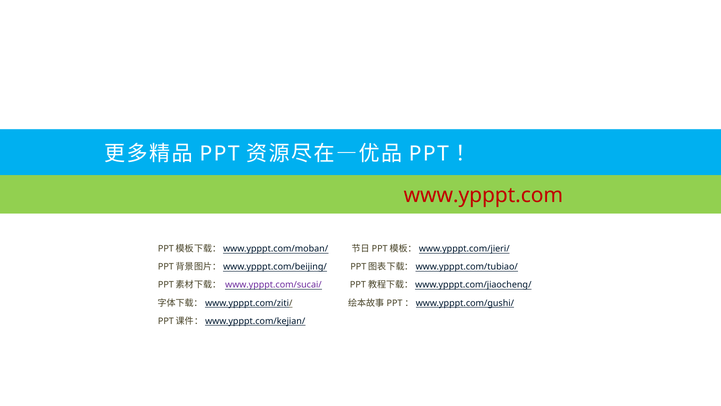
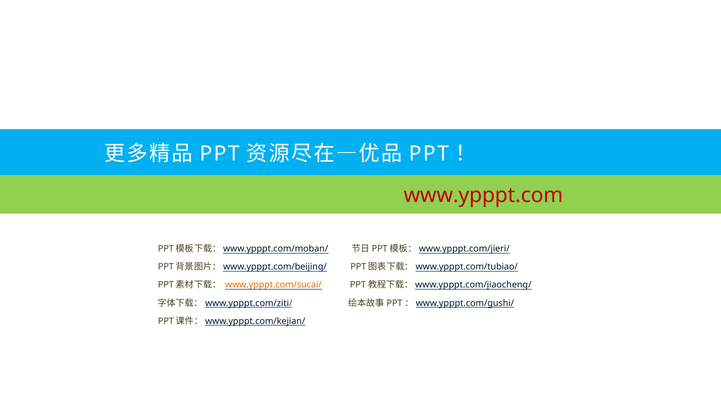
www.ypppt.com/sucai/ colour: purple -> orange (273, 285)
